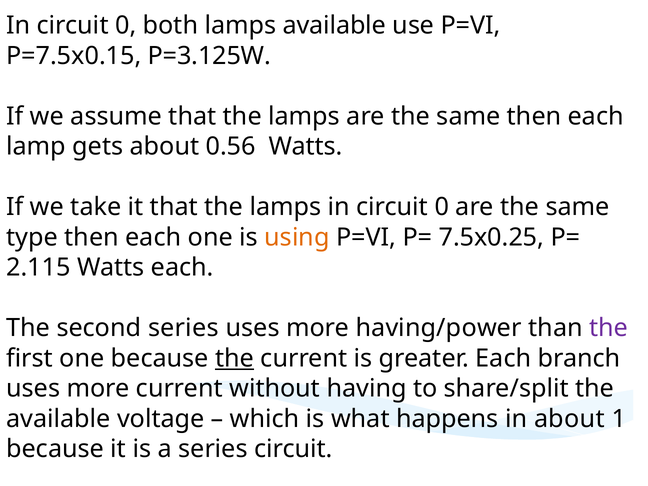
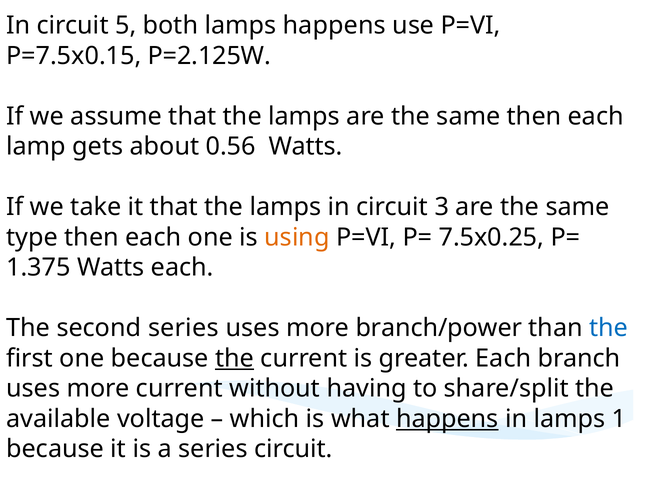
0: 0 -> 5 (126, 25)
lamps available: available -> happens (334, 25)
P=3.125W: P=3.125W -> P=2.125W (209, 56)
lamps in circuit 0: 0 -> 3 (442, 207)
2.115: 2.115 -> 1.375 (39, 268)
having/power: having/power -> branch/power (439, 328)
the colour: purple -> blue (609, 328)
happens underline: none -> present (447, 419)
in about: about -> lamps (569, 419)
